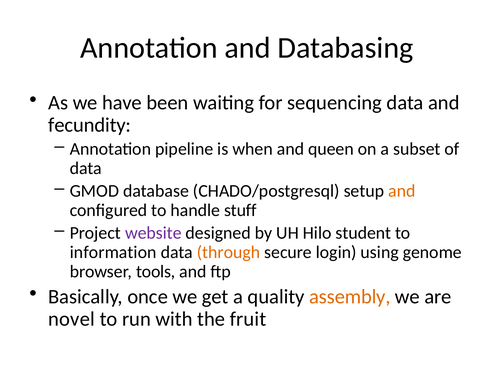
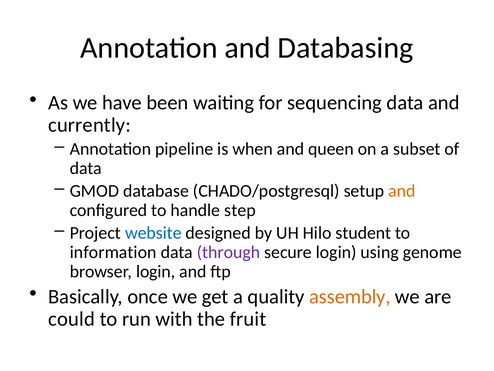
fecundity: fecundity -> currently (90, 125)
stuff: stuff -> step (240, 210)
website colour: purple -> blue (153, 233)
through colour: orange -> purple (229, 252)
browser tools: tools -> login (156, 271)
novel: novel -> could (72, 319)
